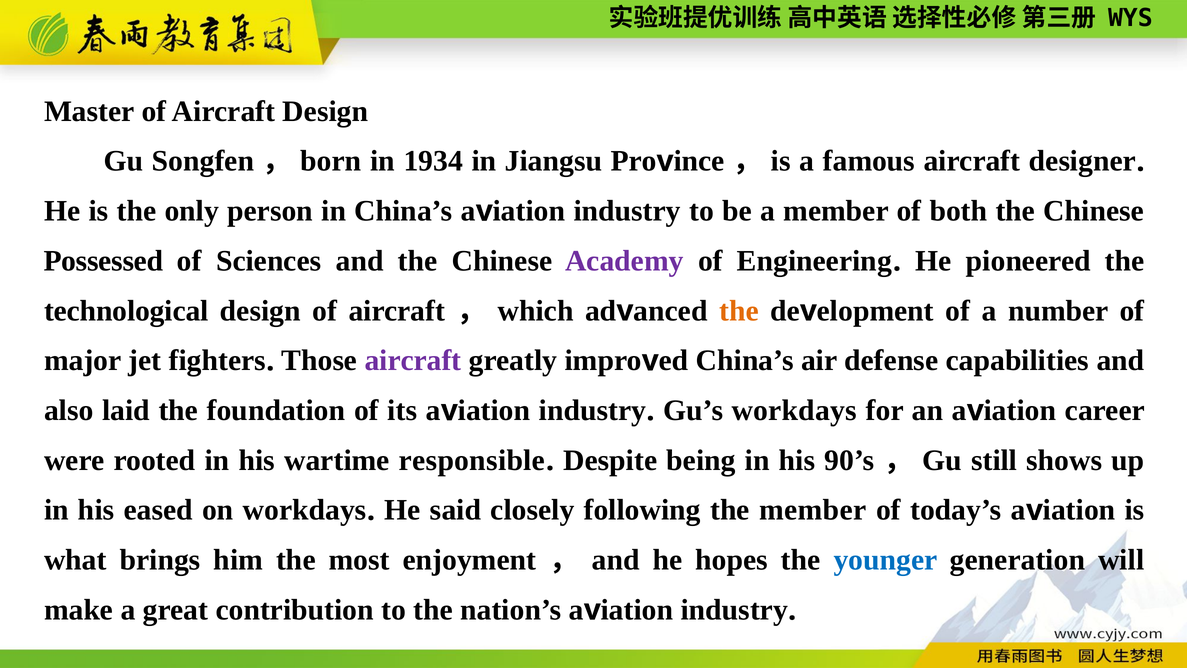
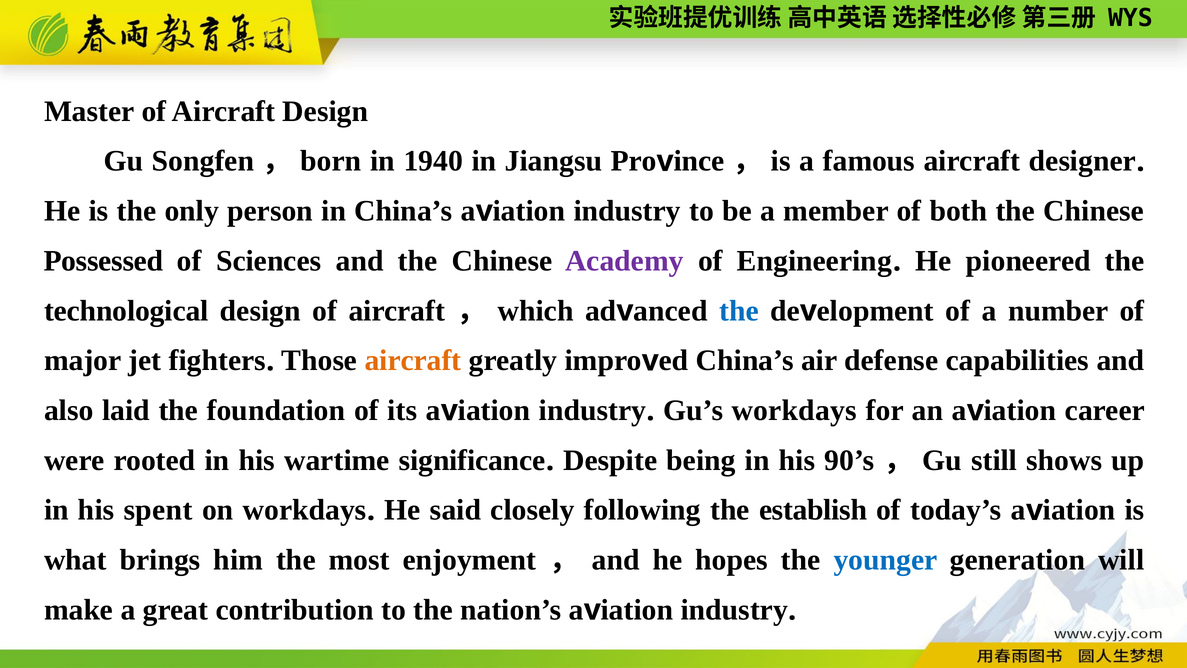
1934: 1934 -> 1940 (433, 161)
the colour: orange -> blue (739, 311)
aircraft colour: purple -> orange (413, 360)
responsible: responsible -> significance (472, 460)
eased: eased -> spent (158, 510)
the member: member -> establish (813, 510)
